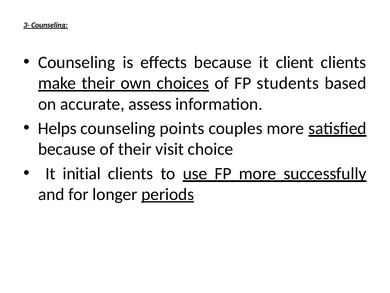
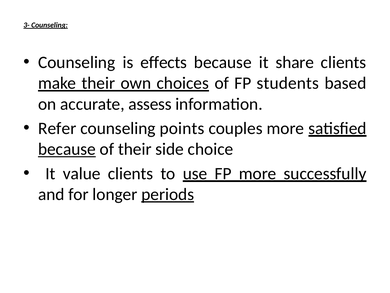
client: client -> share (295, 62)
Helps: Helps -> Refer (57, 128)
because underline: none -> present (67, 149)
visit: visit -> side (170, 149)
initial: initial -> value (82, 173)
